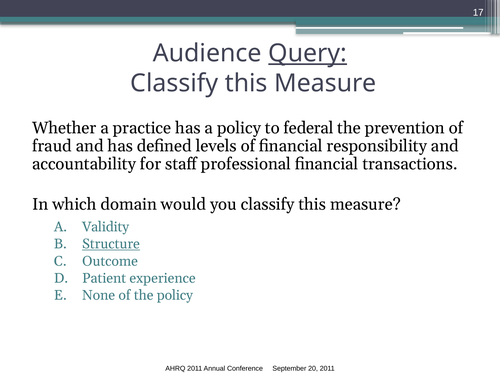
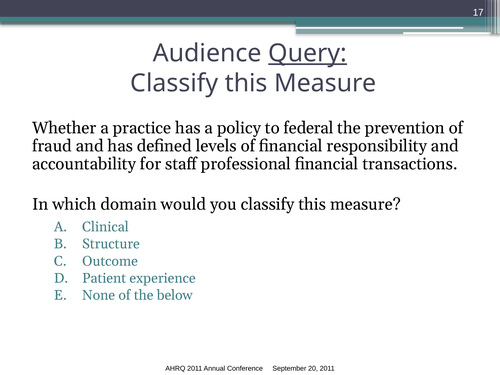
Validity: Validity -> Clinical (105, 227)
Structure underline: present -> none (111, 244)
the policy: policy -> below (175, 295)
